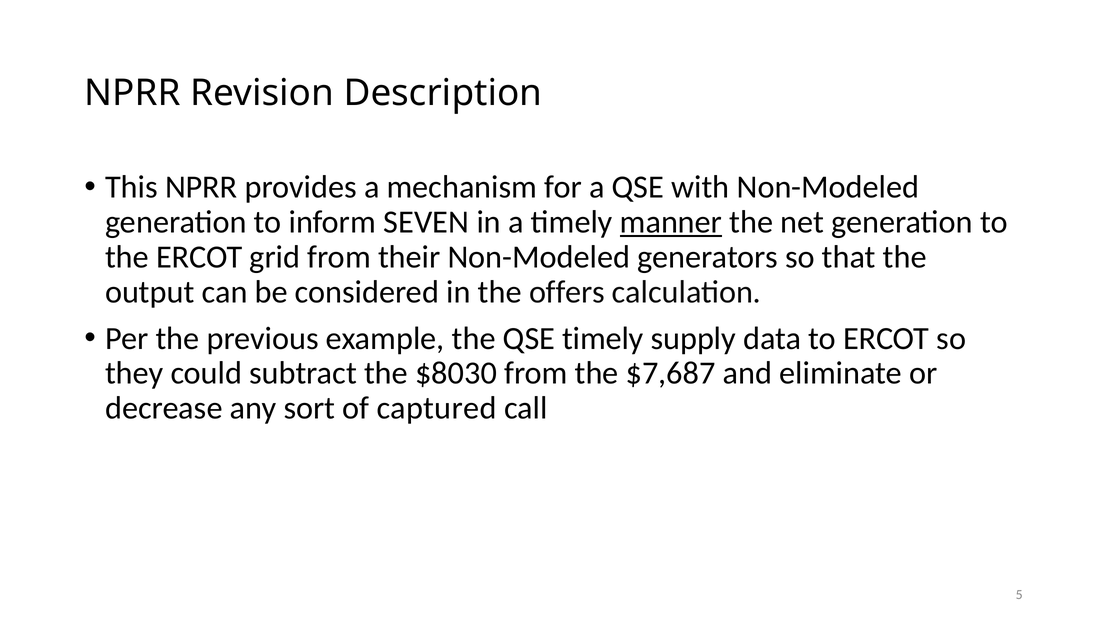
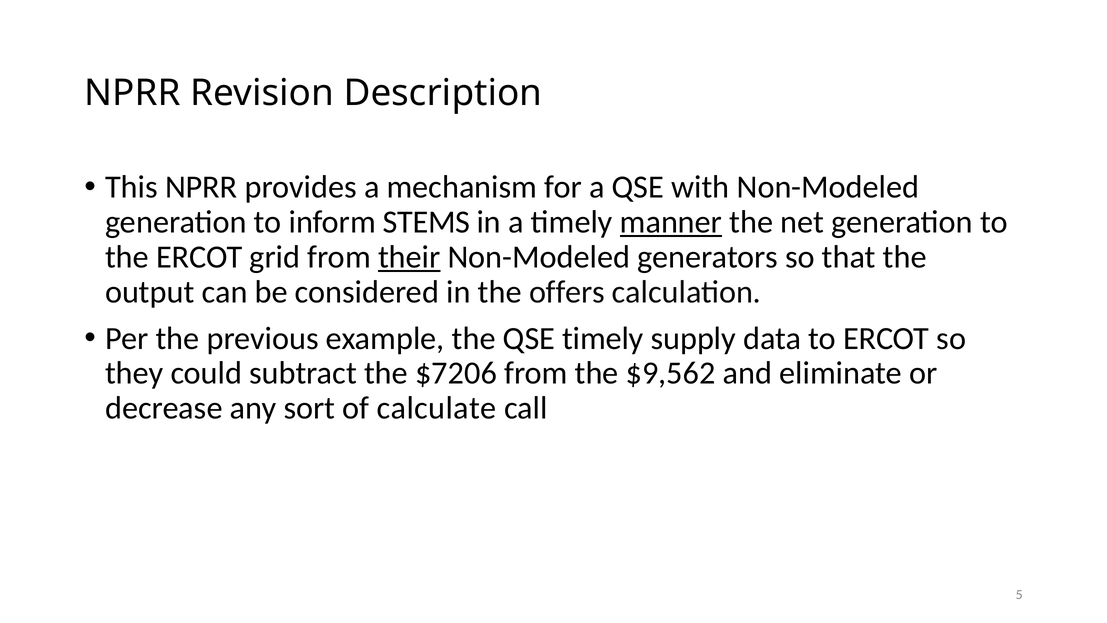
SEVEN: SEVEN -> STEMS (426, 222)
their underline: none -> present (409, 257)
$8030: $8030 -> $7206 (456, 373)
$7,687: $7,687 -> $9,562 (671, 373)
captured: captured -> calculate (436, 408)
